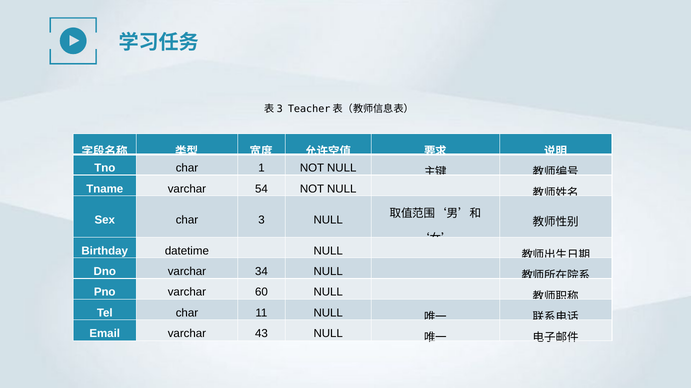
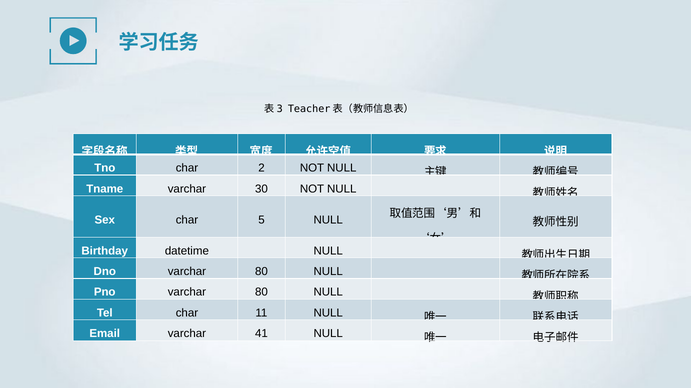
1: 1 -> 2 (261, 168)
54: 54 -> 30 (261, 189)
3: 3 -> 5 (261, 220)
Dno varchar 34: 34 -> 80 (261, 272)
Pno varchar 60: 60 -> 80 (261, 293)
43: 43 -> 41 (261, 334)
